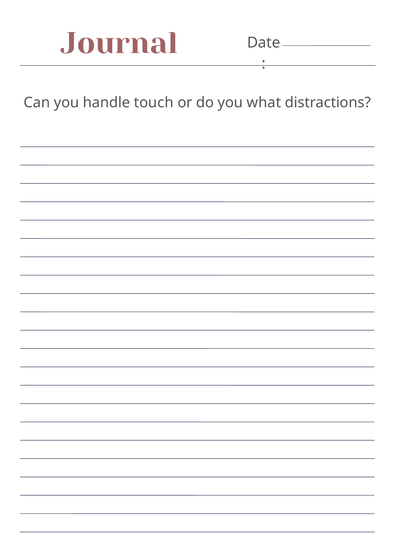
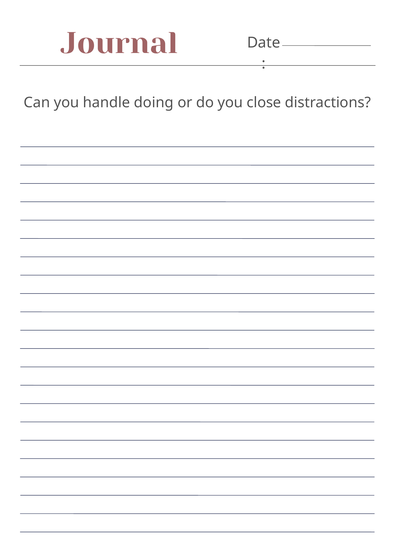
touch: touch -> doing (154, 102)
what: what -> close (264, 102)
